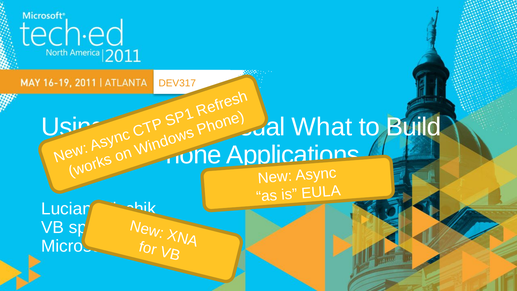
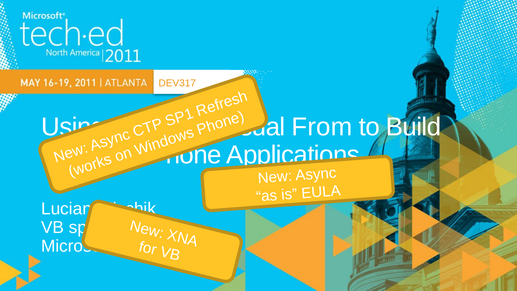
What: What -> From (322, 127)
